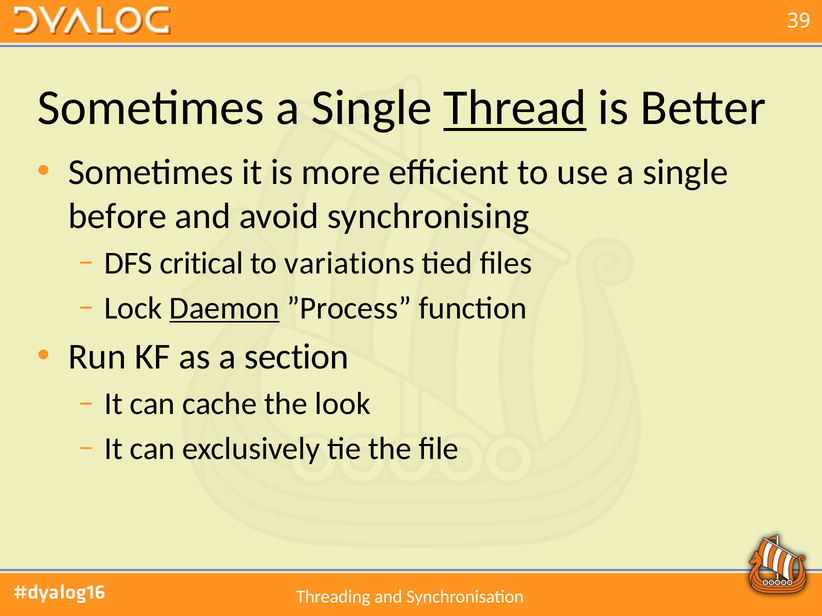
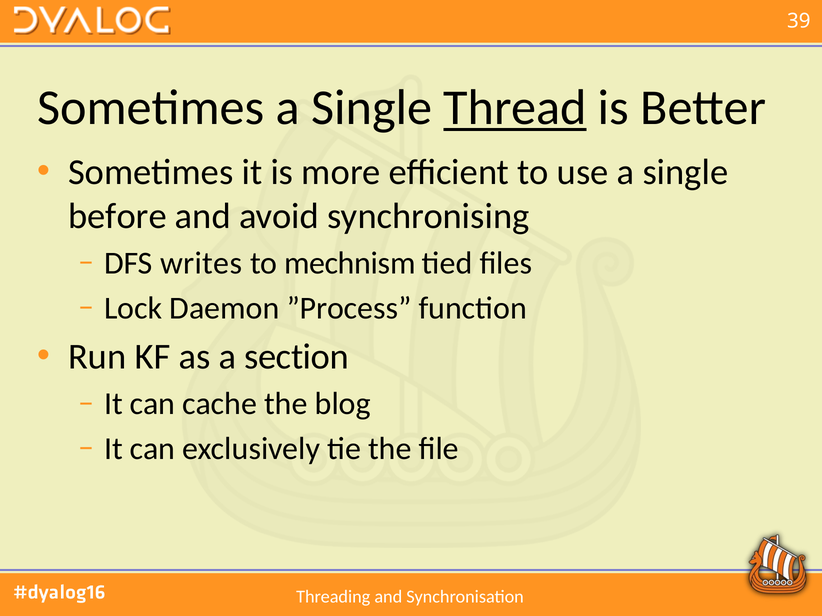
critical: critical -> writes (201, 263)
variations: variations -> mechnism (350, 263)
Daemon underline: present -> none (224, 308)
look: look -> blog (343, 404)
